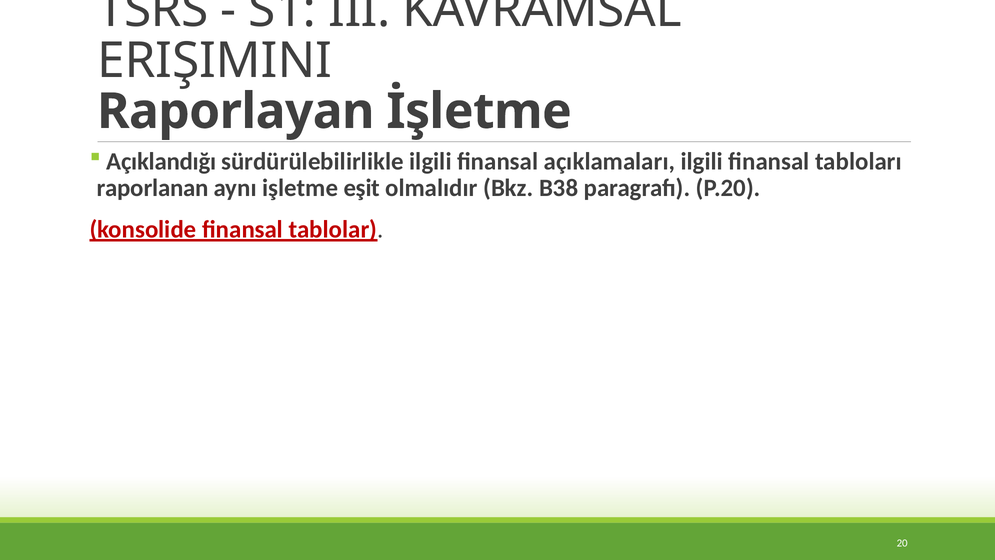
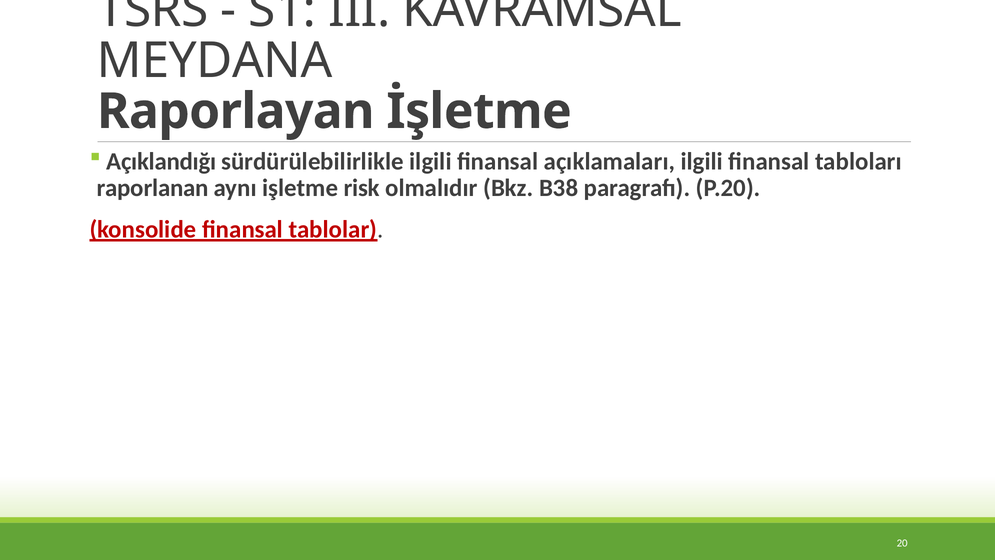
ERIŞIMINI: ERIŞIMINI -> MEYDANA (215, 61)
eşit: eşit -> risk (362, 188)
